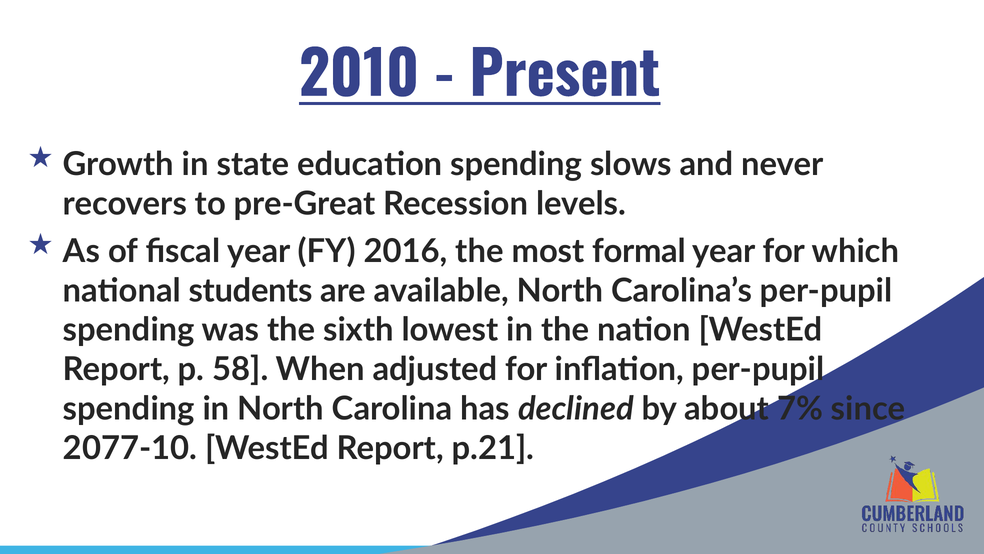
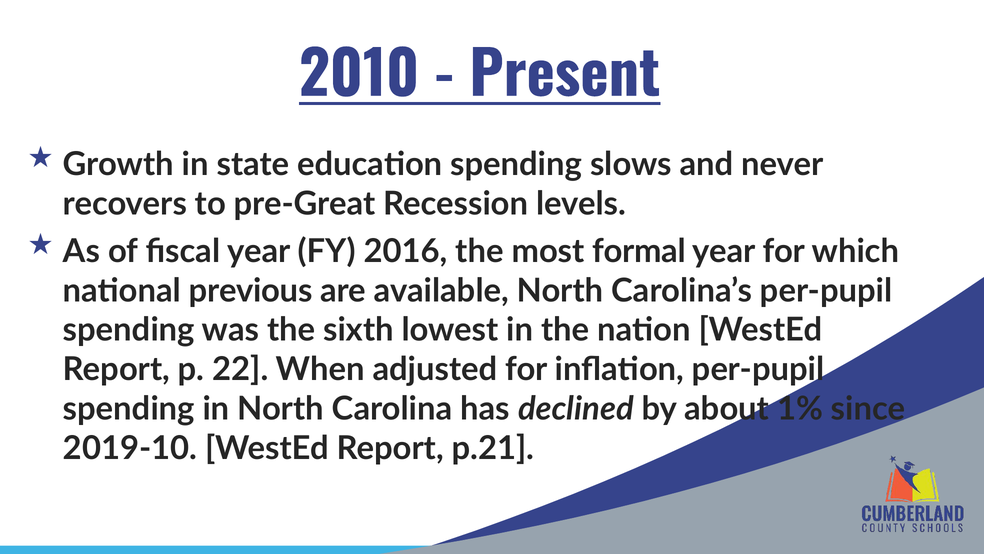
students: students -> previous (251, 290)
58: 58 -> 22 (240, 369)
7%: 7% -> 1% (800, 409)
2077-10: 2077-10 -> 2019-10 (130, 448)
